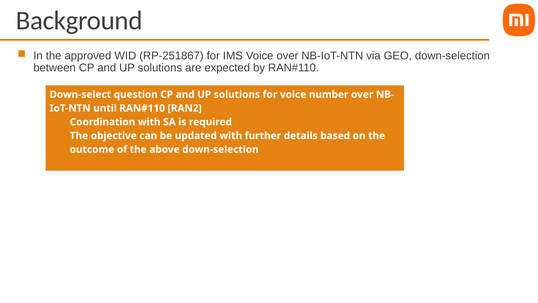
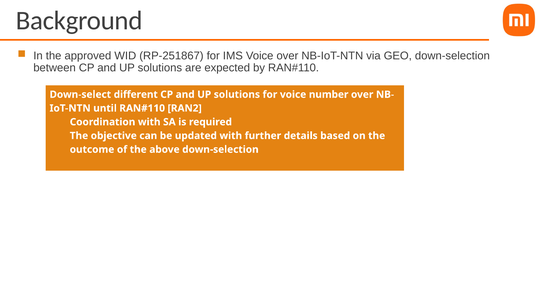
question: question -> different (136, 94)
